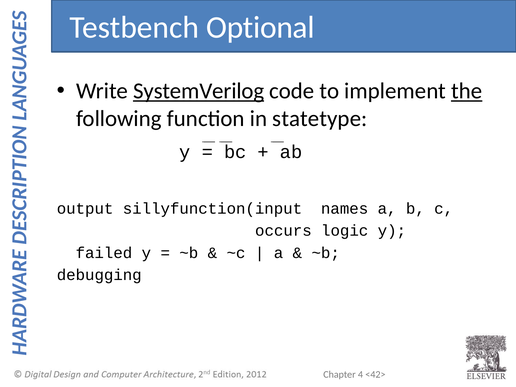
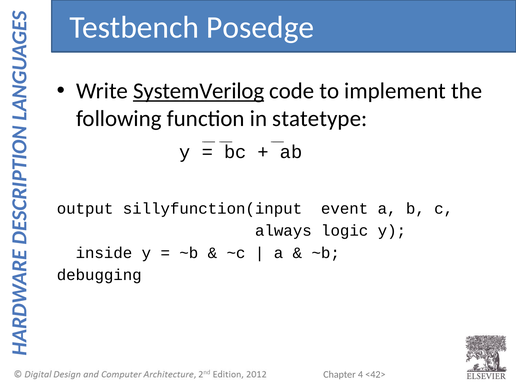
Optional: Optional -> Posedge (260, 28)
the underline: present -> none (467, 91)
names: names -> event (345, 209)
occurs: occurs -> always (283, 231)
failed: failed -> inside (104, 253)
